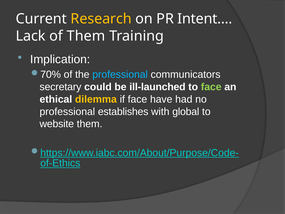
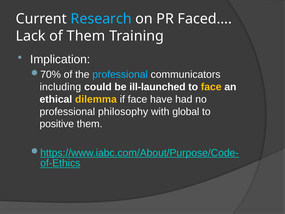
Research colour: yellow -> light blue (101, 19)
Intent…: Intent… -> Faced… (205, 19)
secretary: secretary -> including (60, 87)
face colour: light green -> yellow (211, 87)
establishes: establishes -> philosophy (123, 112)
website: website -> positive (57, 124)
